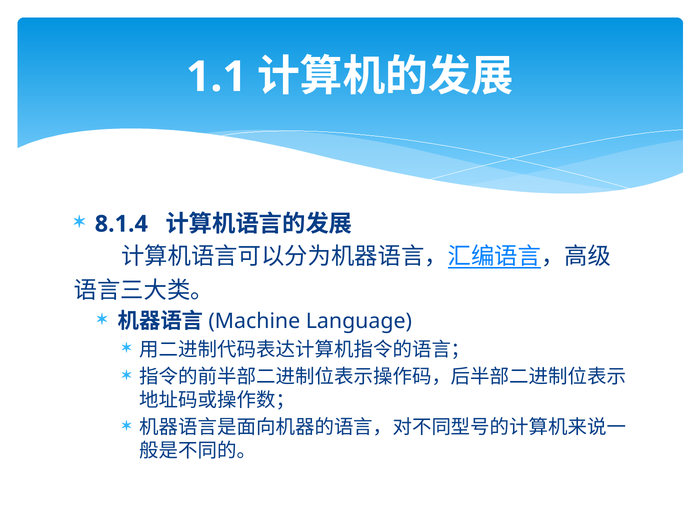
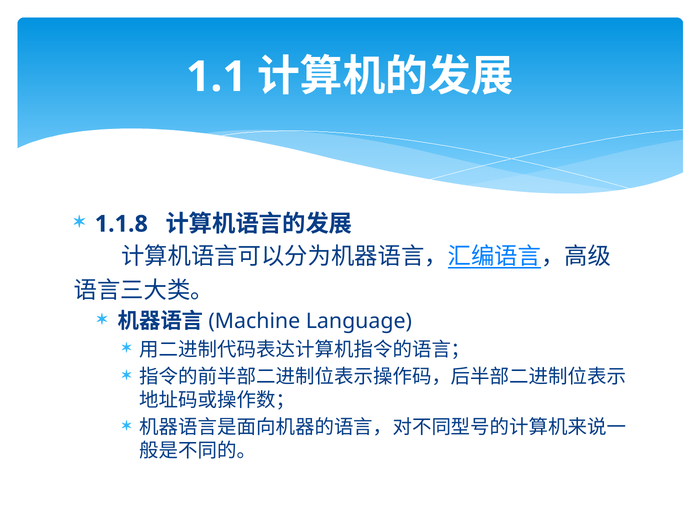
8.1.4: 8.1.4 -> 1.1.8 (121, 224)
